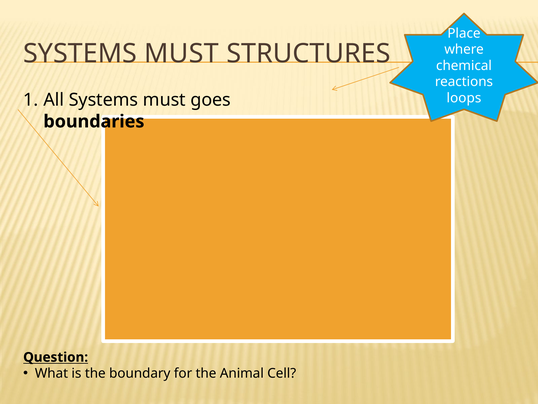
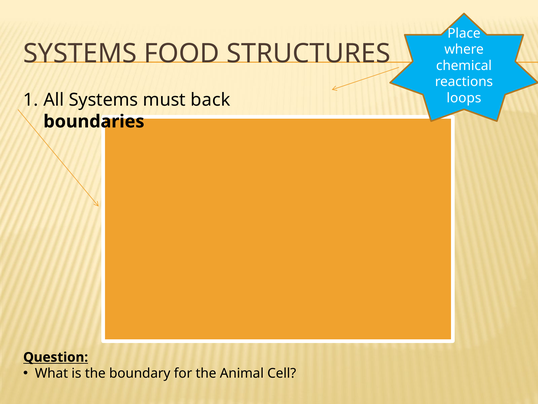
MUST: MUST -> FOOD (182, 53)
goes: goes -> back (211, 100)
